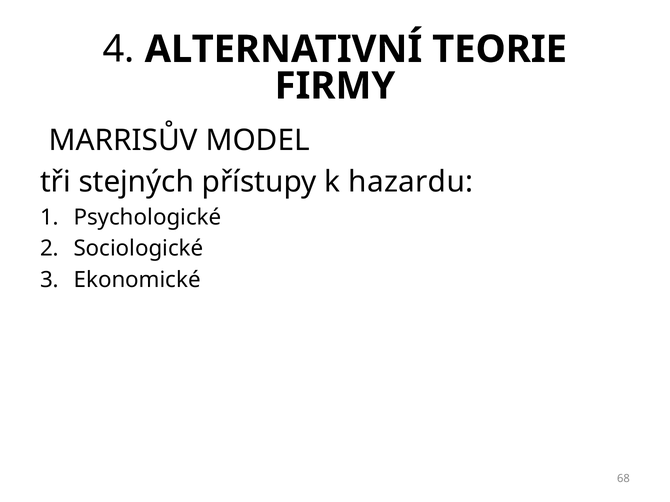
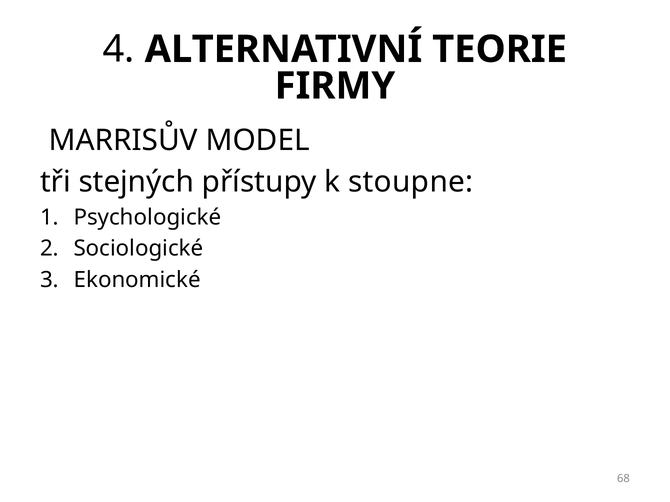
hazardu: hazardu -> stoupne (411, 182)
